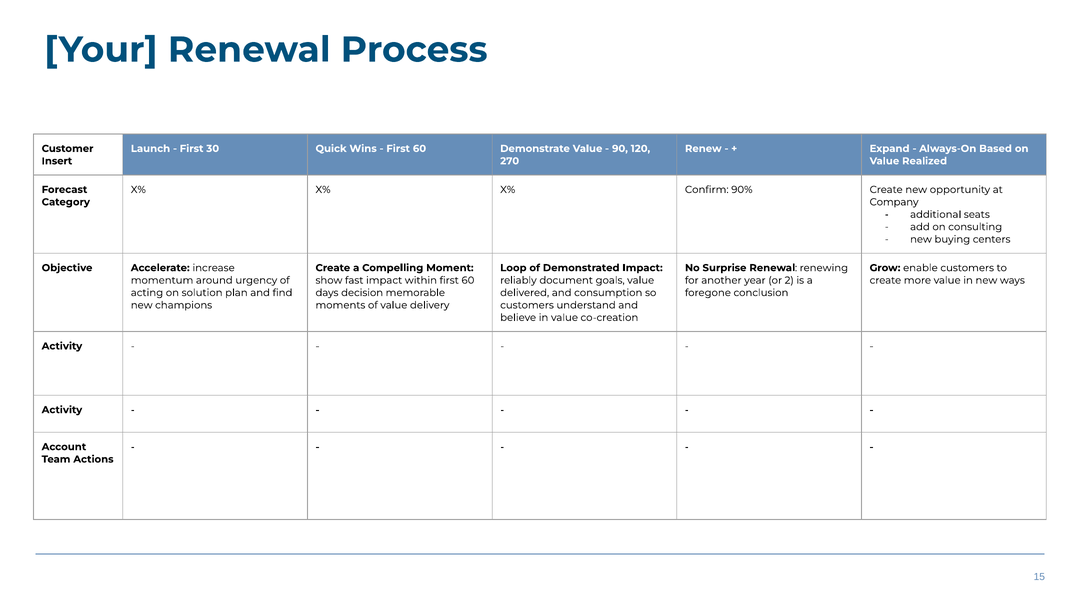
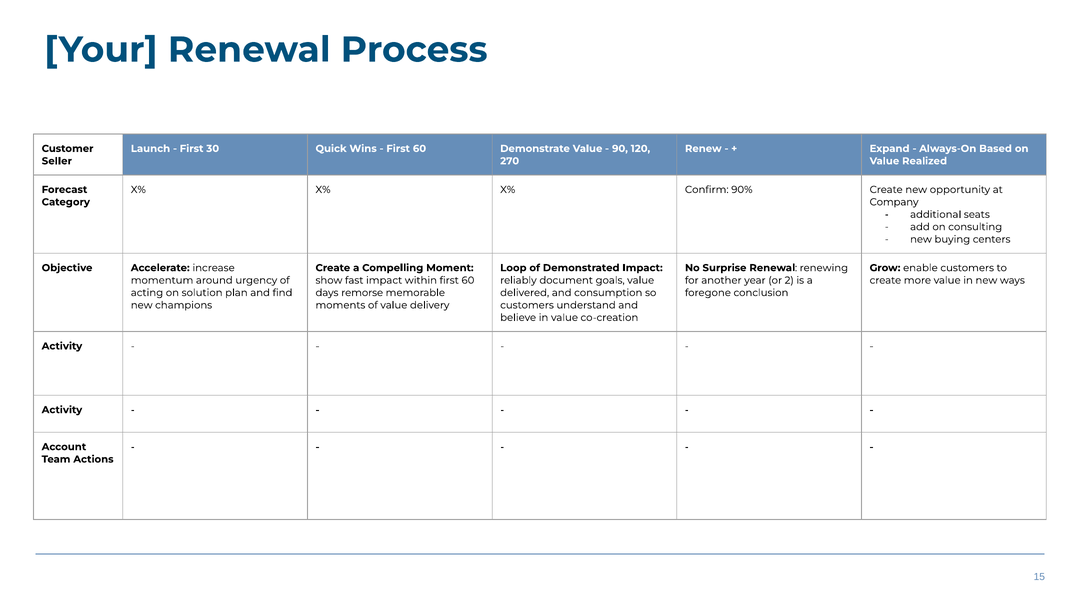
Insert: Insert -> Seller (57, 161)
decision: decision -> remorse (362, 292)
